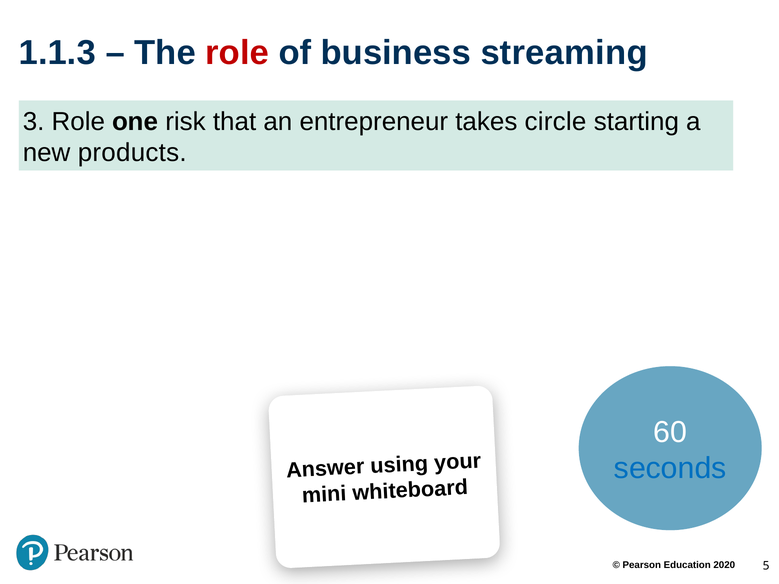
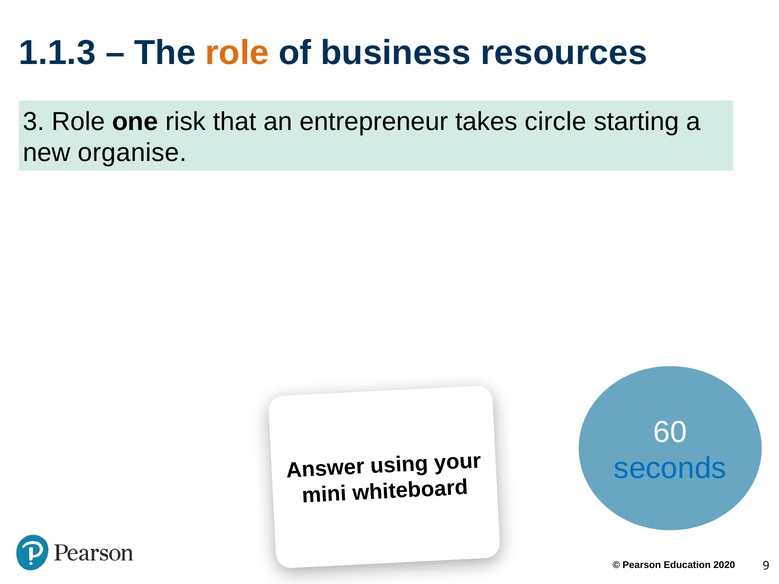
role colour: red -> orange (237, 53)
streaming: streaming -> resources (564, 53)
products: products -> organise (132, 153)
5: 5 -> 9 (766, 566)
